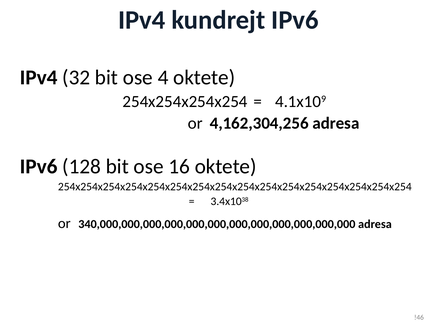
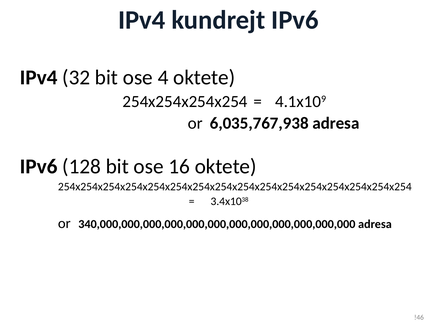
4,162,304,256: 4,162,304,256 -> 6,035,767,938 (259, 123)
